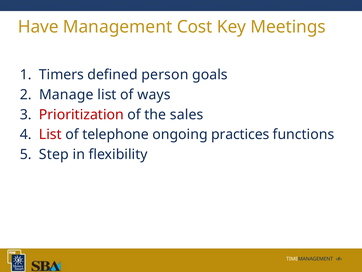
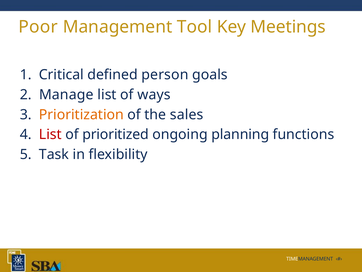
Have: Have -> Poor (38, 27)
Cost: Cost -> Tool (195, 27)
Timers: Timers -> Critical (61, 75)
Prioritization colour: red -> orange (81, 114)
telephone: telephone -> prioritized (116, 134)
practices: practices -> planning (240, 134)
Step: Step -> Task (54, 154)
